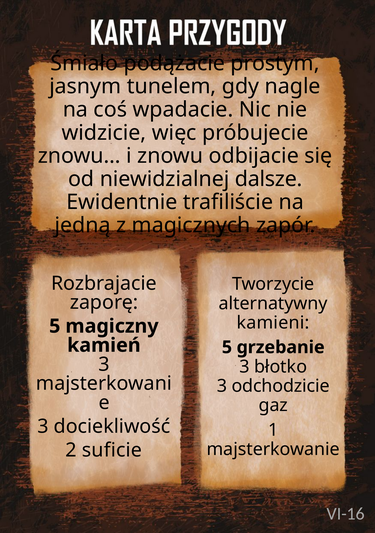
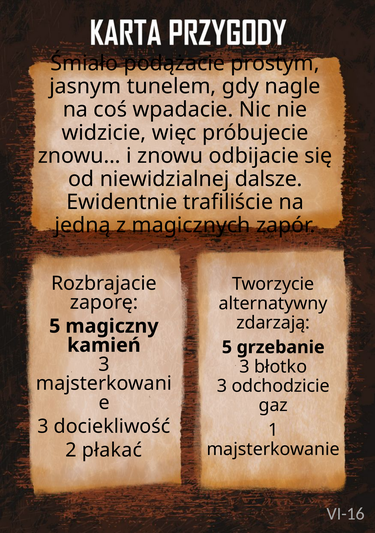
kamieni: kamieni -> zdarzają (273, 322)
suficie: suficie -> płakać (112, 450)
